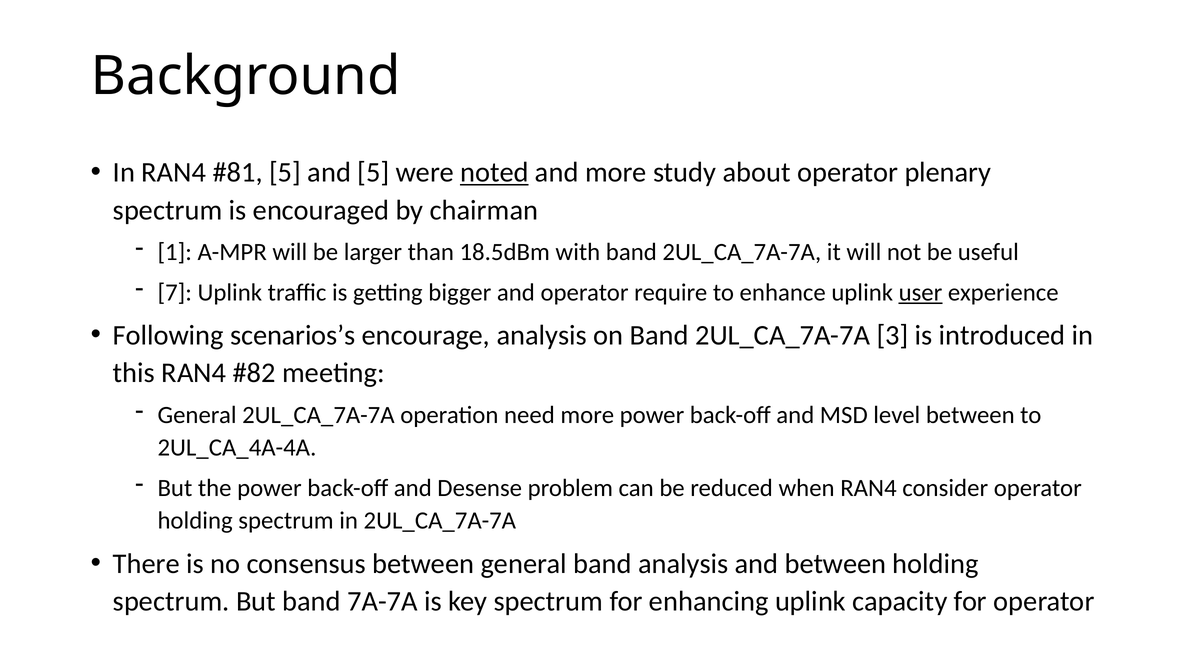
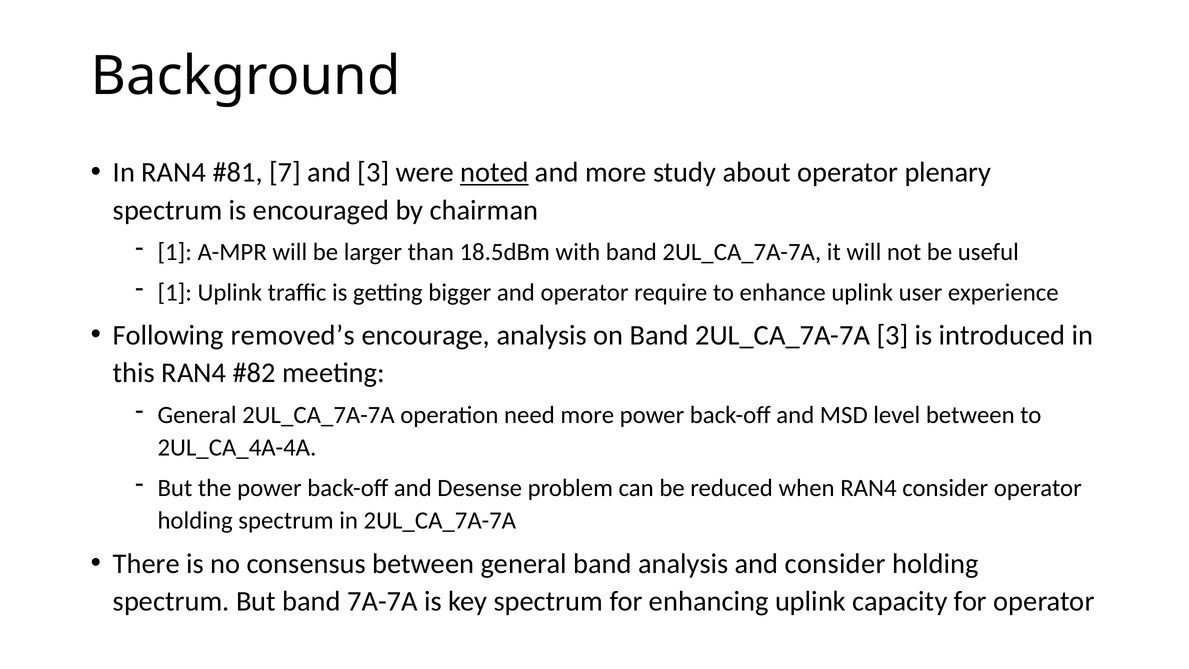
5: 5 -> 7 (285, 172)
and 5: 5 -> 3 (373, 172)
7: 7 -> 1 (175, 292)
user underline: present -> none (920, 292)
scenarios’s: scenarios’s -> removed’s (293, 335)
and between: between -> consider (835, 564)
